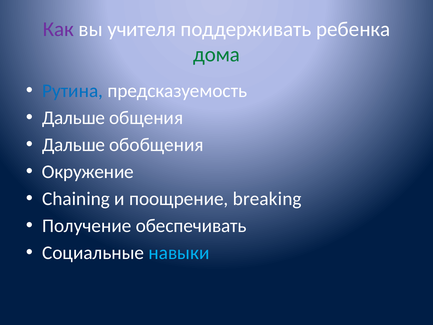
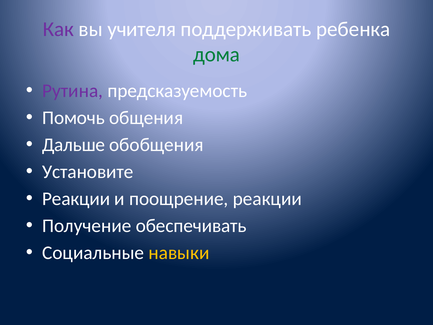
Рутина colour: blue -> purple (73, 91)
Дальше: Дальше -> Помочь (74, 118)
Окружение: Окружение -> Установите (88, 172)
Chaining: Chaining -> Реакции (76, 199)
поощрение breaking: breaking -> реакции (267, 199)
навыки colour: light blue -> yellow (179, 253)
